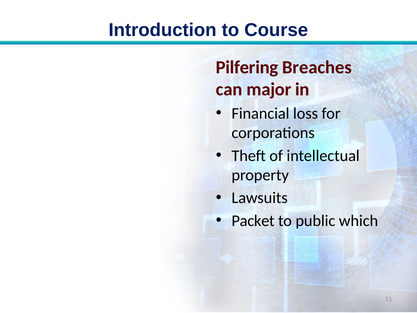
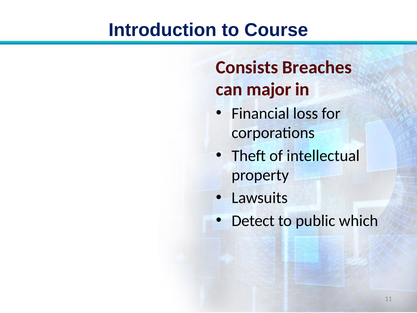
Pilfering: Pilfering -> Consists (247, 67)
Packet: Packet -> Detect (253, 221)
